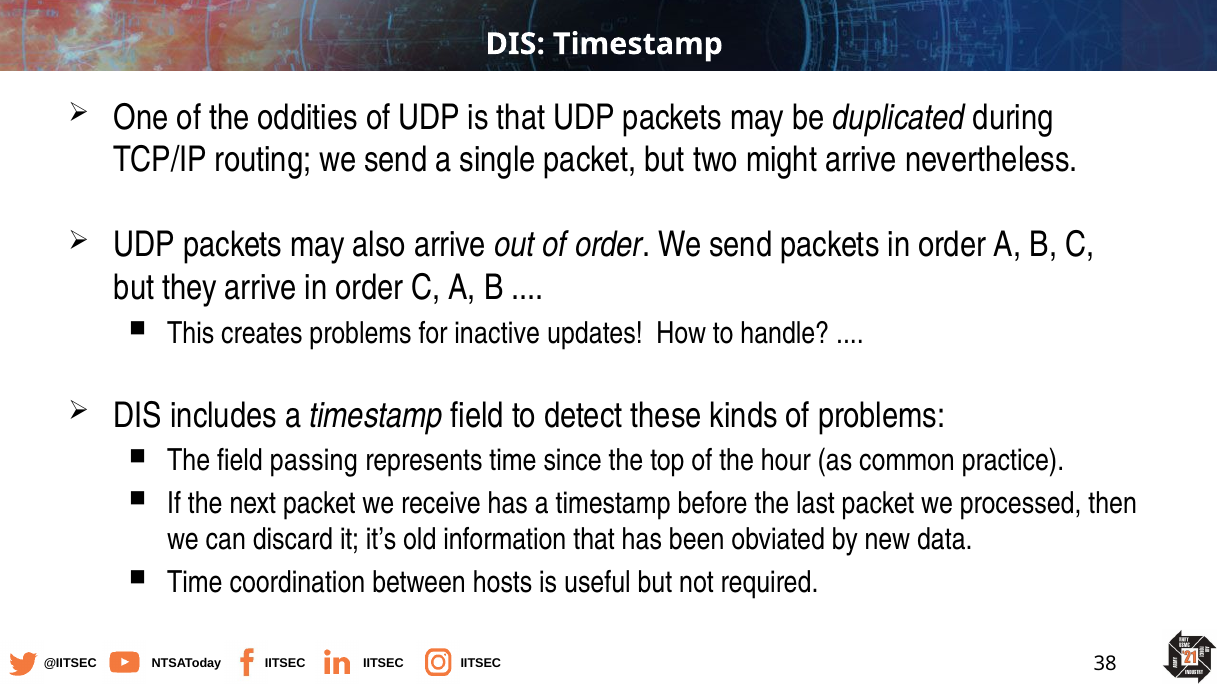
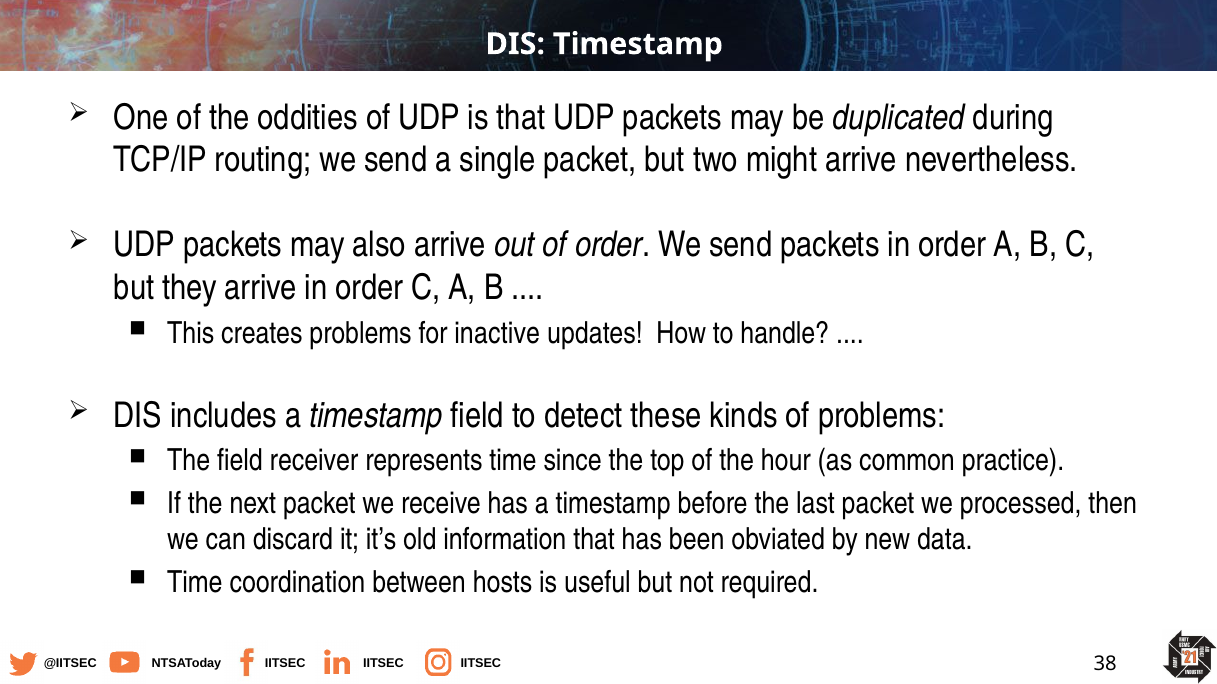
passing: passing -> receiver (314, 461)
